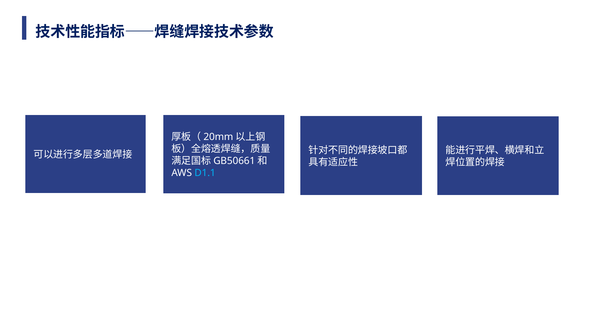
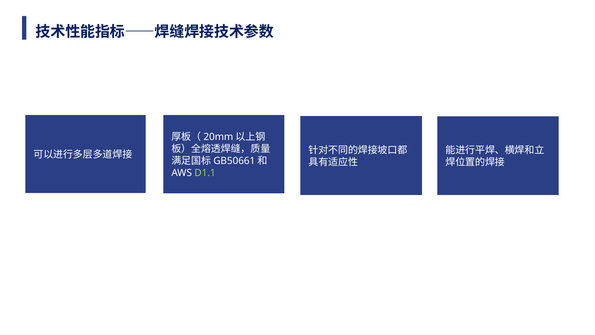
D1.1 colour: light blue -> light green (205, 173)
